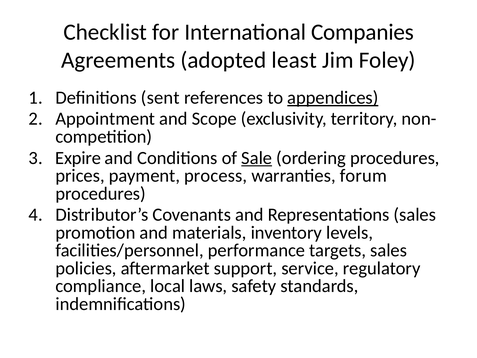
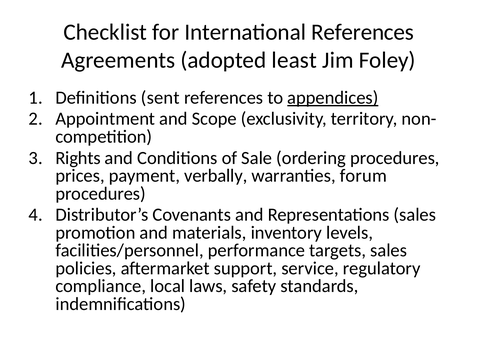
International Companies: Companies -> References (362, 32)
Expire: Expire -> Rights (78, 158)
Sale underline: present -> none (257, 158)
process: process -> verbally (216, 176)
